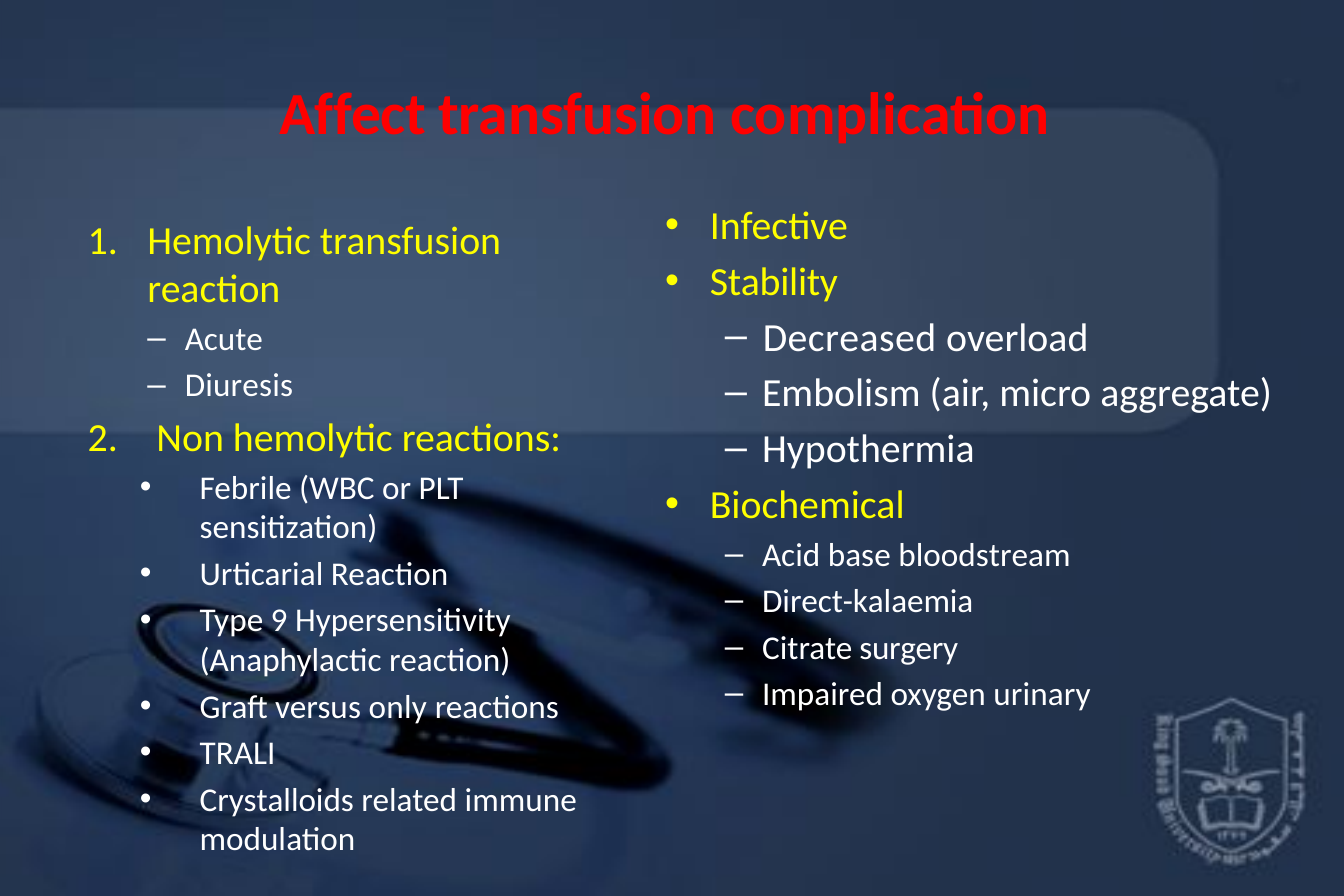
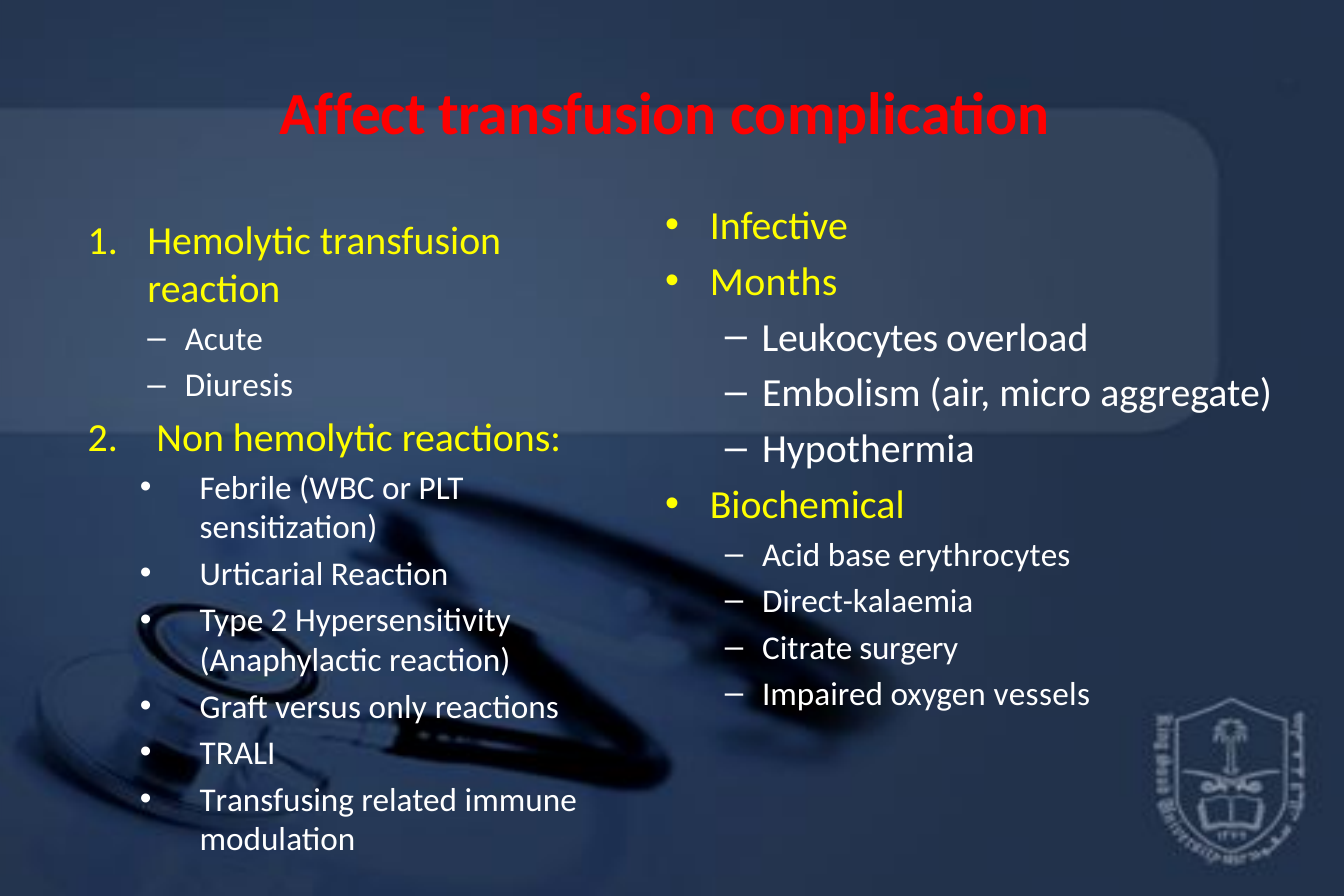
Stability: Stability -> Months (774, 282)
Decreased: Decreased -> Leukocytes (850, 338)
bloodstream: bloodstream -> erythrocytes (984, 555)
Type 9: 9 -> 2 (279, 621)
urinary: urinary -> vessels (1042, 695)
Crystalloids: Crystalloids -> Transfusing (277, 800)
